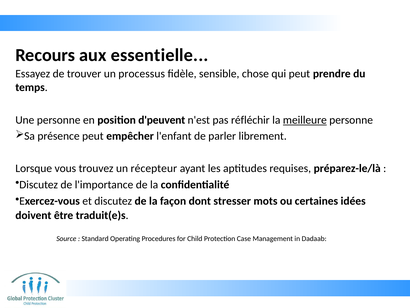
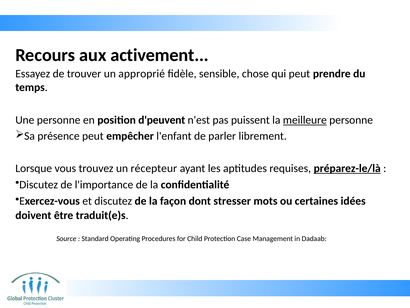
essentielle: essentielle -> activement (160, 55)
processus: processus -> approprié (142, 74)
réfléchir: réfléchir -> puissent (250, 120)
préparez-le/là underline: none -> present (347, 168)
